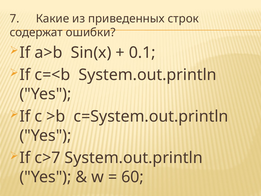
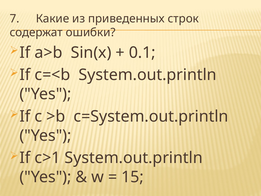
c>7: c>7 -> c>1 (48, 158)
60: 60 -> 15 (133, 177)
